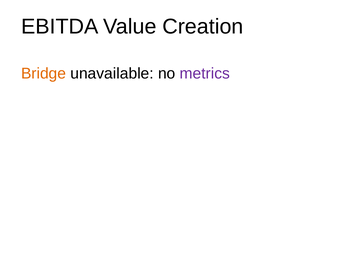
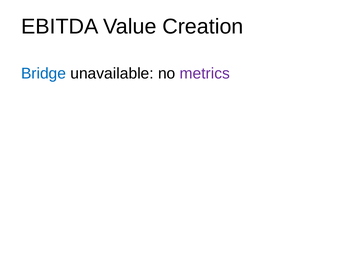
Bridge colour: orange -> blue (44, 74)
